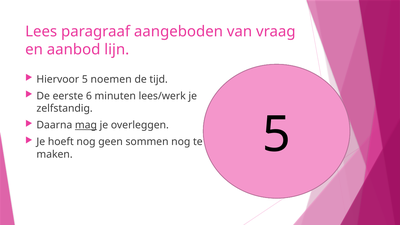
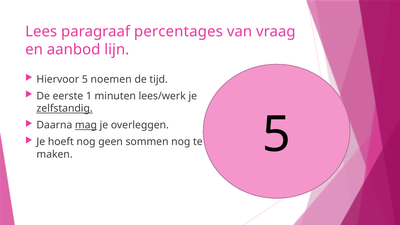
aangeboden: aangeboden -> percentages (178, 32)
6: 6 -> 1 (89, 96)
zelfstandig underline: none -> present (65, 108)
